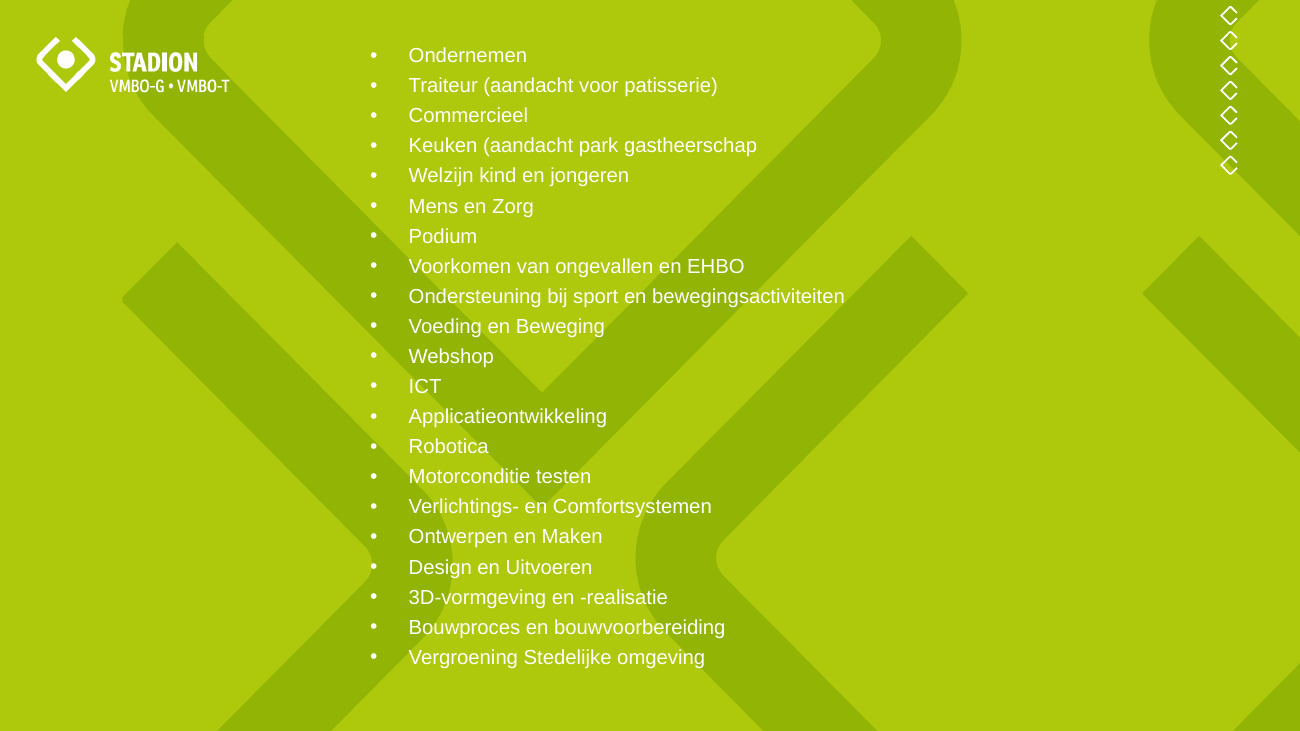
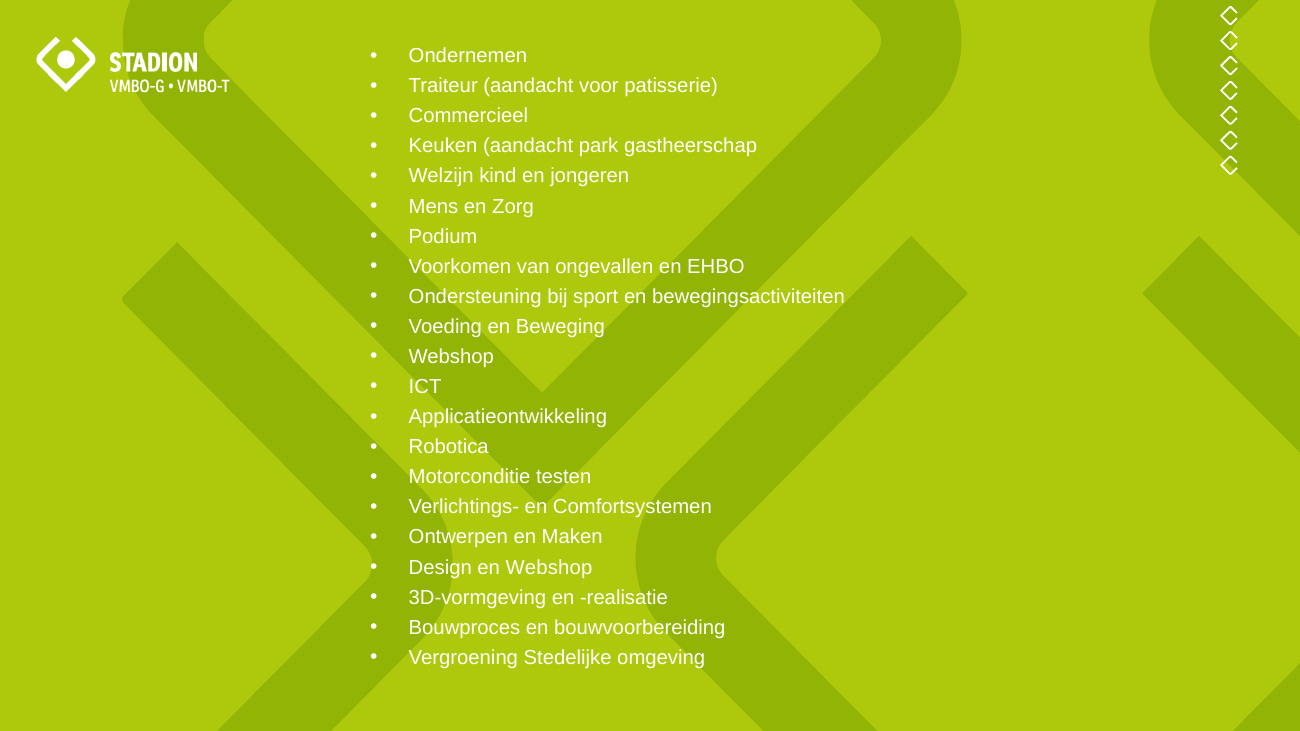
en Uitvoeren: Uitvoeren -> Webshop (549, 568)
